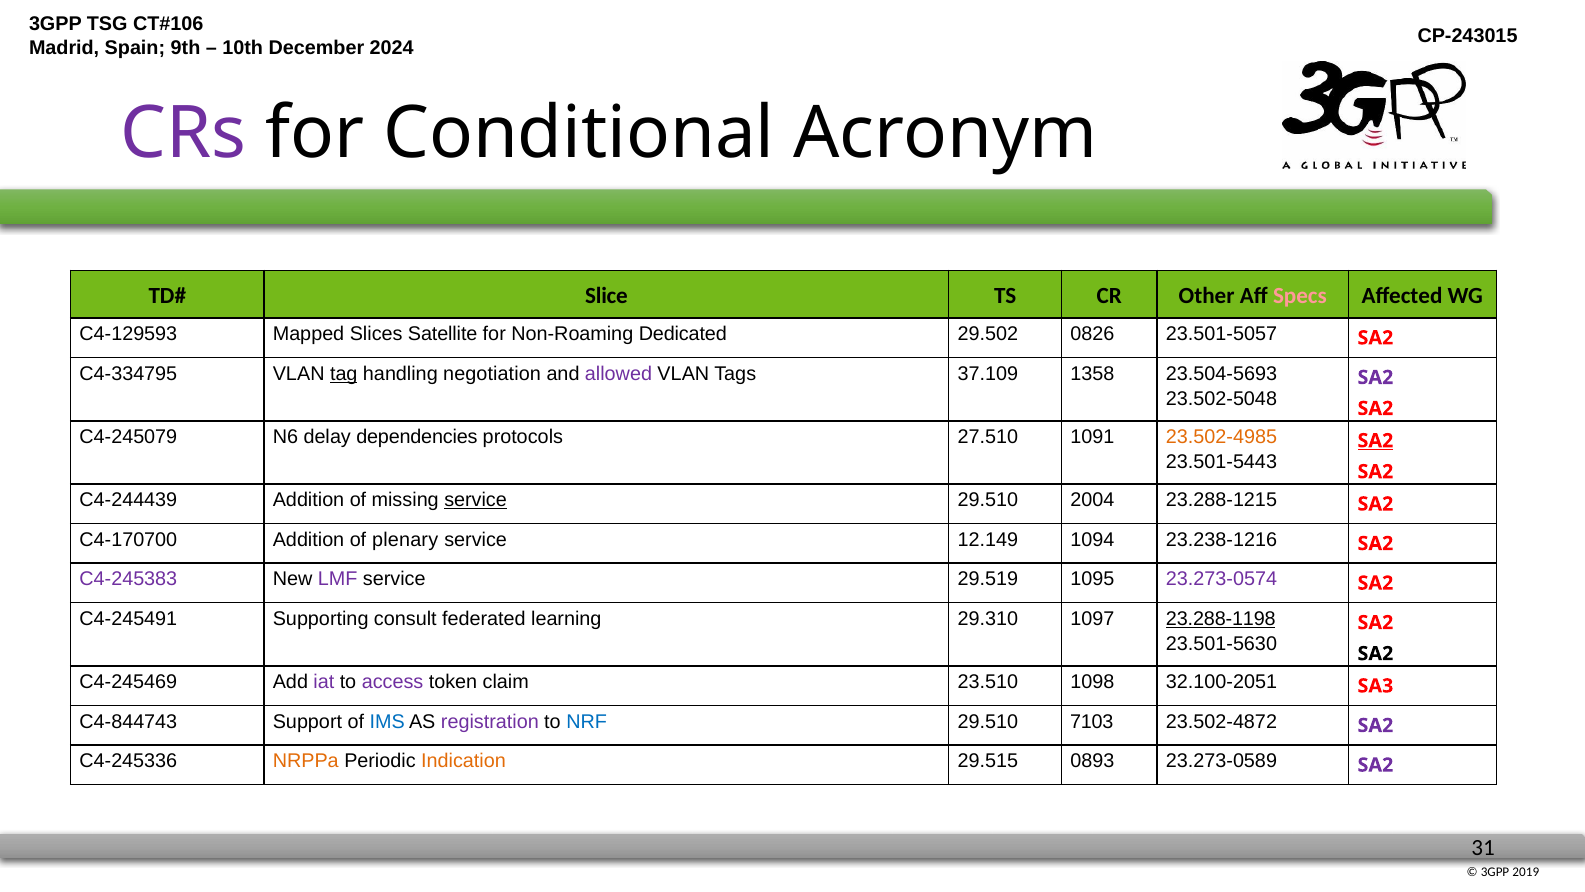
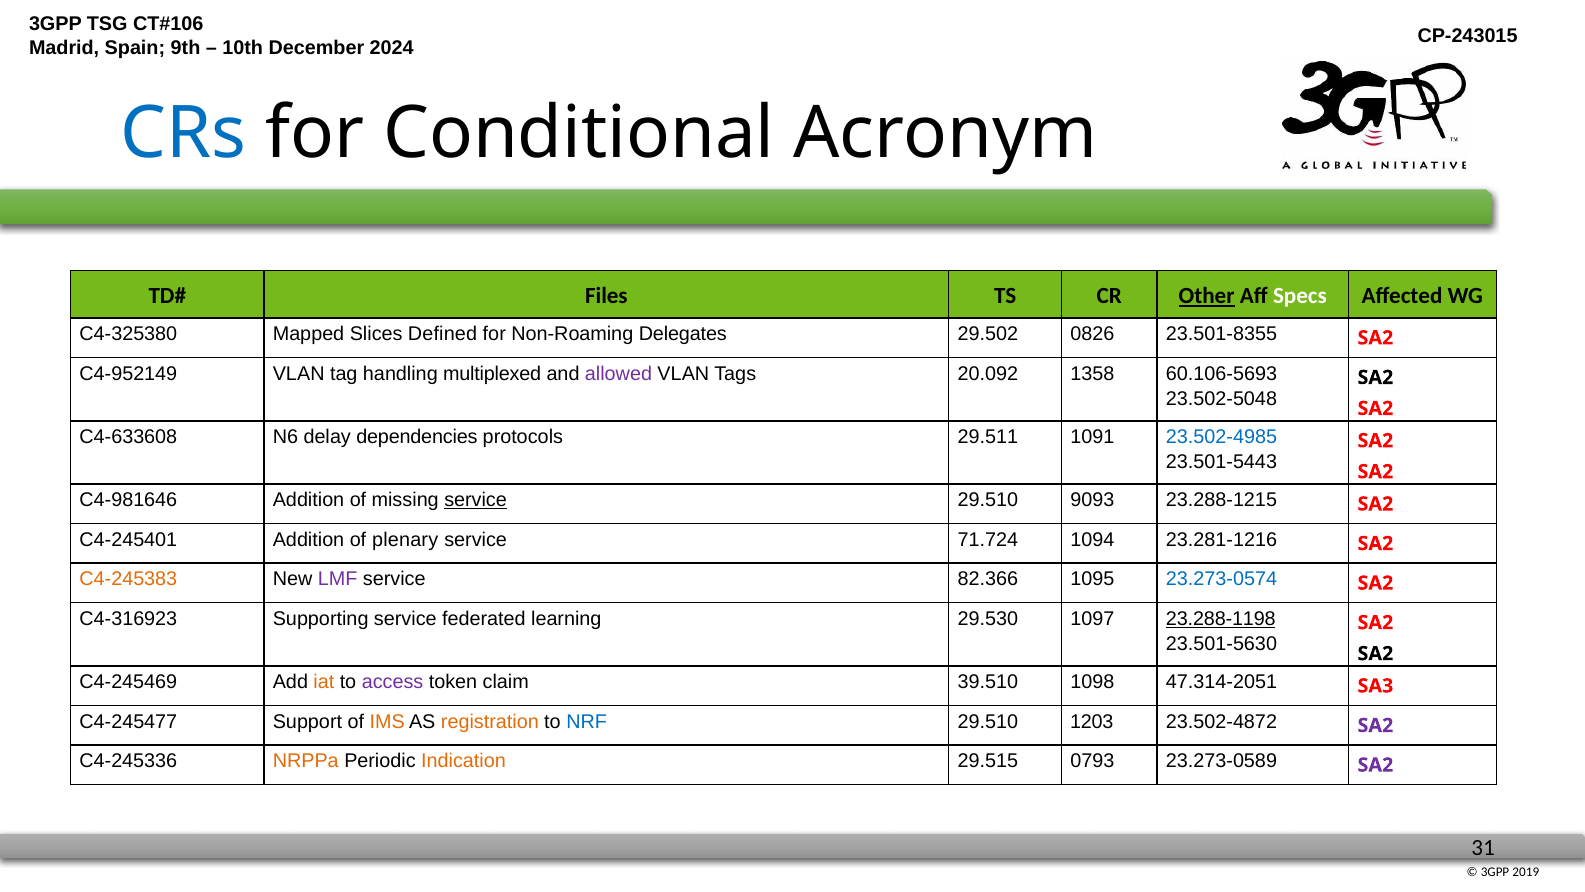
CRs colour: purple -> blue (184, 133)
Slice: Slice -> Files (606, 296)
Other underline: none -> present (1207, 296)
Specs colour: pink -> white (1300, 296)
C4-129593: C4-129593 -> C4-325380 (128, 334)
Satellite: Satellite -> Defined (443, 334)
Dedicated: Dedicated -> Delegates (683, 334)
23.501-5057: 23.501-5057 -> 23.501-8355 (1222, 334)
C4-334795: C4-334795 -> C4-952149 (128, 373)
tag underline: present -> none (344, 373)
negotiation: negotiation -> multiplexed (492, 373)
37.109: 37.109 -> 20.092 (988, 373)
23.504-5693: 23.504-5693 -> 60.106-5693 (1222, 373)
SA2 colour: purple -> black (1375, 377)
C4-245079: C4-245079 -> C4-633608 (128, 437)
27.510: 27.510 -> 29.511 (988, 437)
23.502-4985 colour: orange -> blue (1222, 437)
SA2 underline: present -> none (1375, 441)
C4-244439: C4-244439 -> C4-981646 (128, 500)
2004: 2004 -> 9093 (1092, 500)
C4-170700: C4-170700 -> C4-245401 (128, 539)
12.149: 12.149 -> 71.724 (988, 539)
23.238-1216: 23.238-1216 -> 23.281-1216 (1222, 539)
C4-245383 colour: purple -> orange (128, 579)
29.519: 29.519 -> 82.366 (988, 579)
23.273-0574 colour: purple -> blue (1222, 579)
C4-245491: C4-245491 -> C4-316923 (128, 618)
Supporting consult: consult -> service (405, 618)
29.310: 29.310 -> 29.530 (988, 618)
iat colour: purple -> orange (324, 682)
23.510: 23.510 -> 39.510 (988, 682)
32.100-2051: 32.100-2051 -> 47.314-2051 (1222, 682)
C4-844743: C4-844743 -> C4-245477 (128, 721)
IMS colour: blue -> orange (387, 721)
registration colour: purple -> orange (490, 721)
7103: 7103 -> 1203 (1092, 721)
0893: 0893 -> 0793 (1092, 761)
